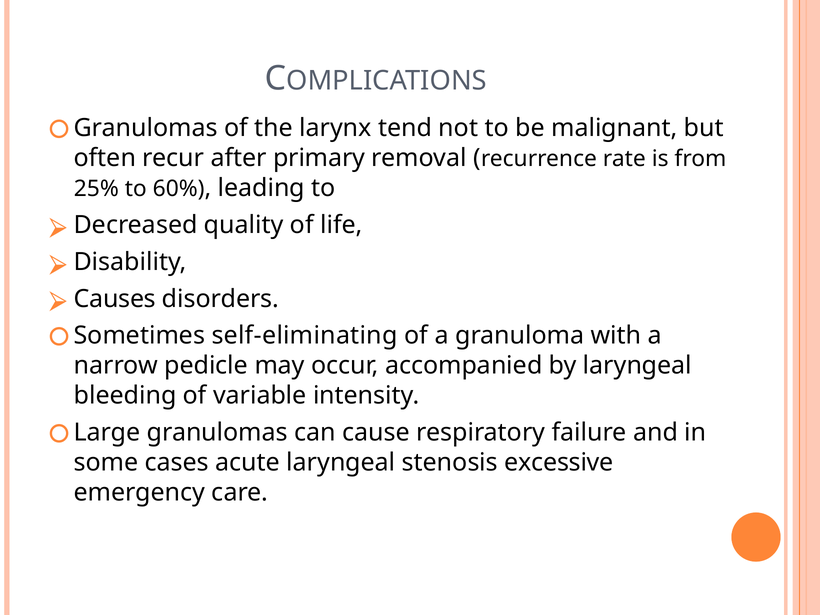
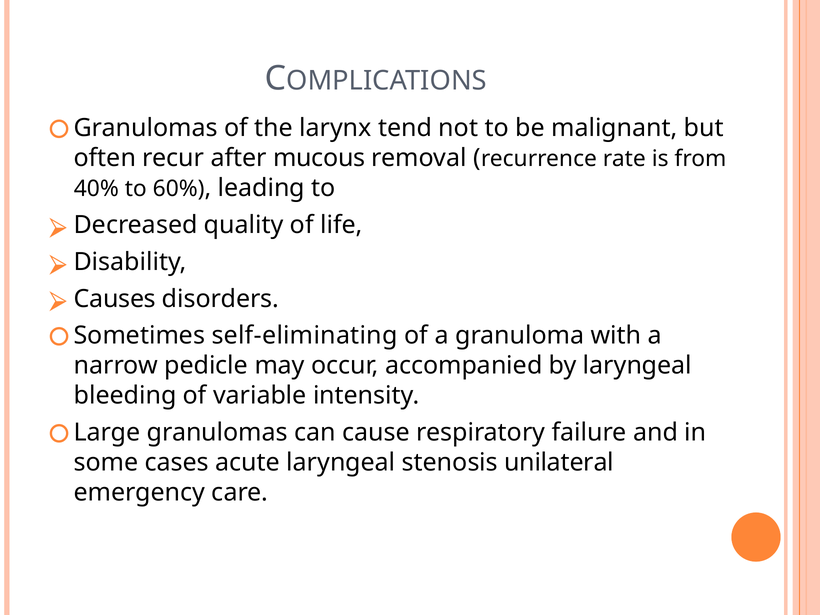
primary: primary -> mucous (319, 158)
25%: 25% -> 40% (96, 189)
excessive: excessive -> unilateral (559, 463)
